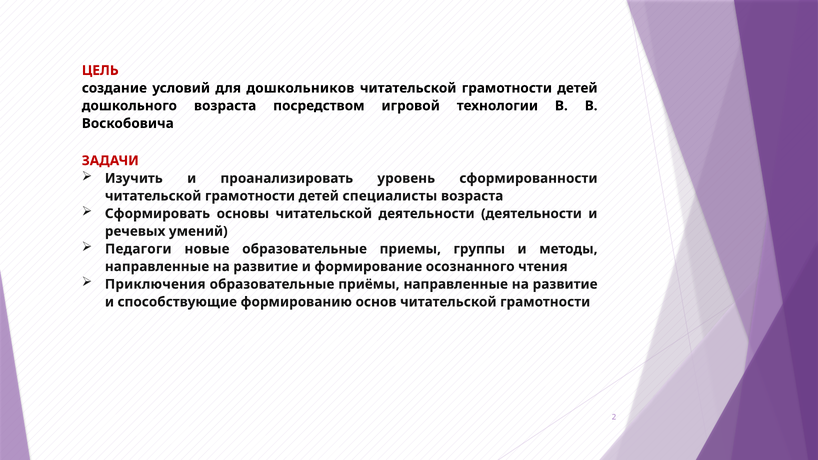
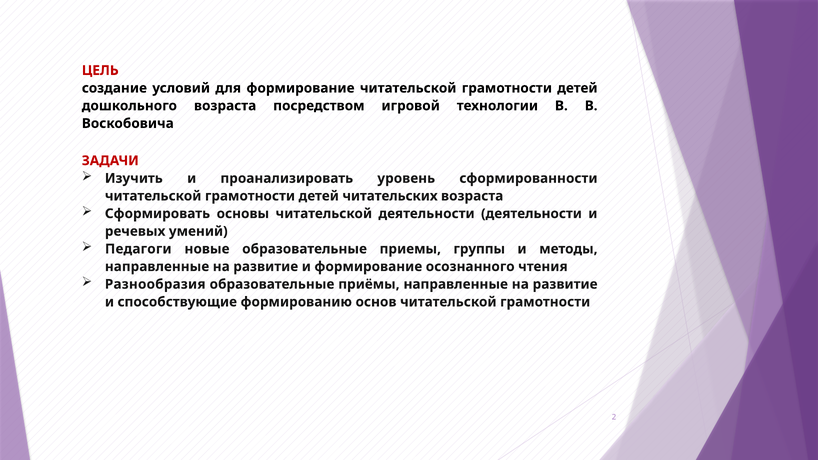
для дошкольников: дошкольников -> формирование (300, 88)
специалисты: специалисты -> читательских (390, 196)
Приключения: Приключения -> Разнообразия (155, 284)
